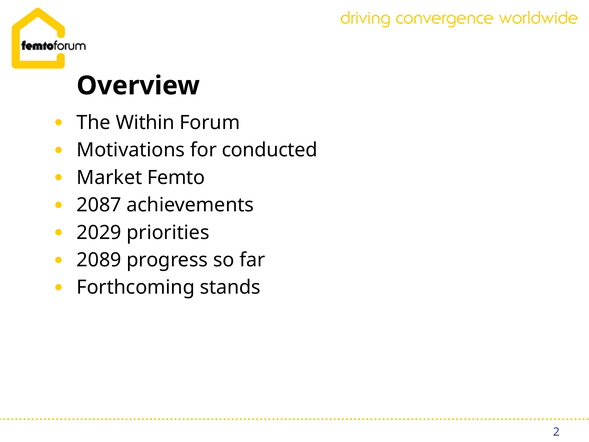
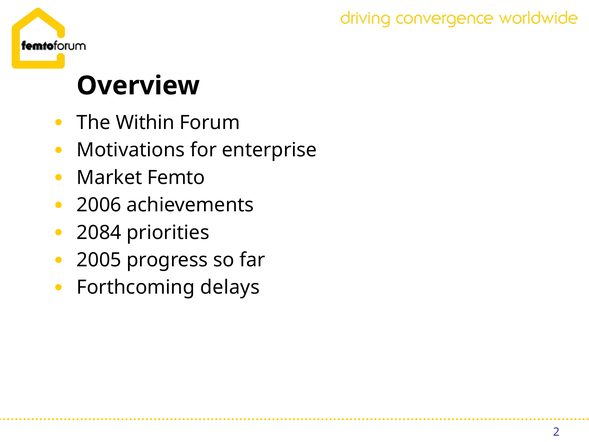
conducted: conducted -> enterprise (269, 150)
2087: 2087 -> 2006 (99, 205)
2029: 2029 -> 2084 (99, 232)
2089: 2089 -> 2005 (99, 260)
stands: stands -> delays (230, 287)
